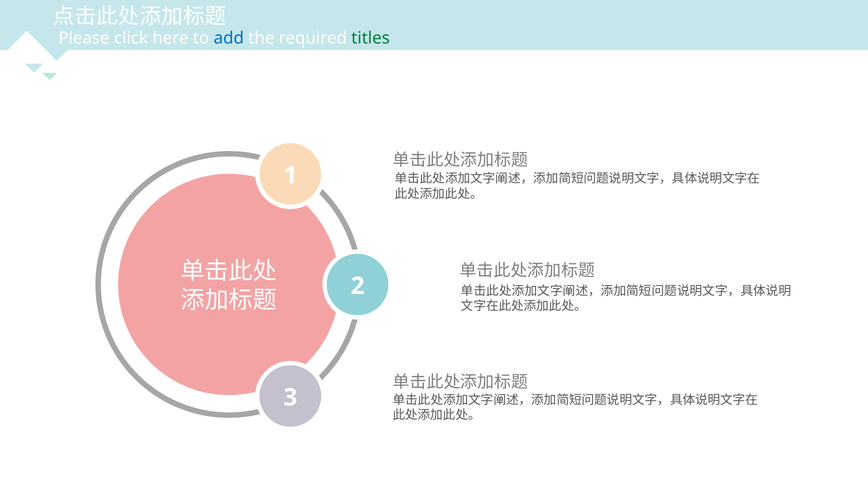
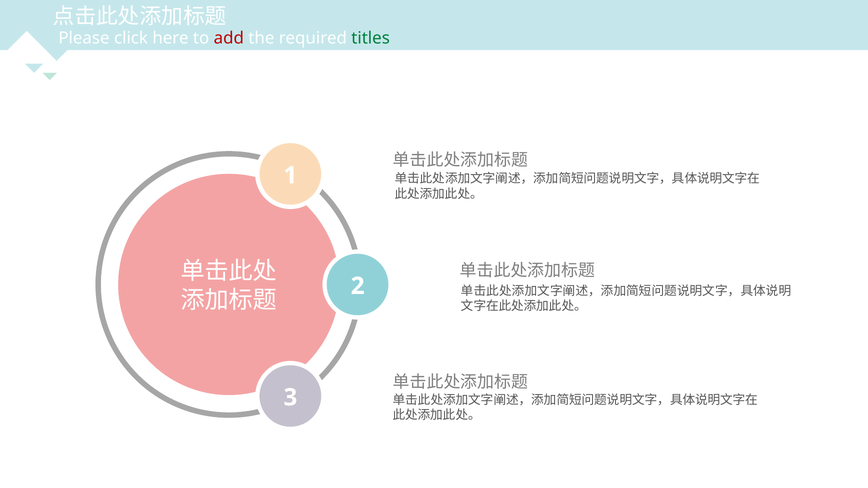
add colour: blue -> red (229, 38)
